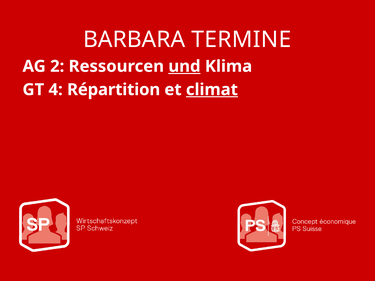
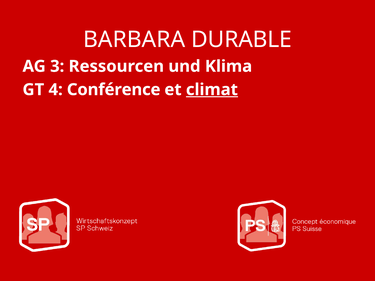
TERMINE: TERMINE -> DURABLE (242, 40)
2: 2 -> 3 (57, 66)
und underline: present -> none (184, 66)
Répartition: Répartition -> Conférence (114, 90)
